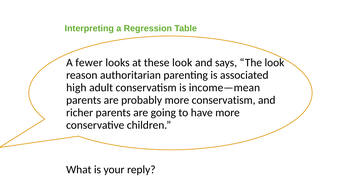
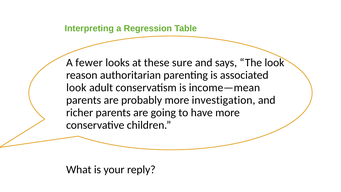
these look: look -> sure (182, 63)
high: high -> look (76, 88)
more conservatism: conservatism -> investigation (224, 100)
